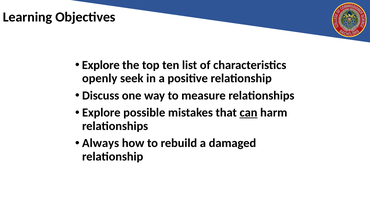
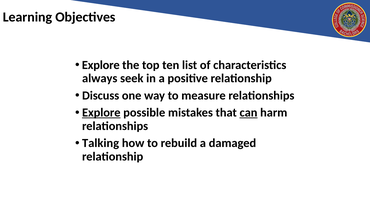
openly: openly -> always (100, 78)
Explore underline: none -> present (101, 113)
Always: Always -> Talking (101, 143)
